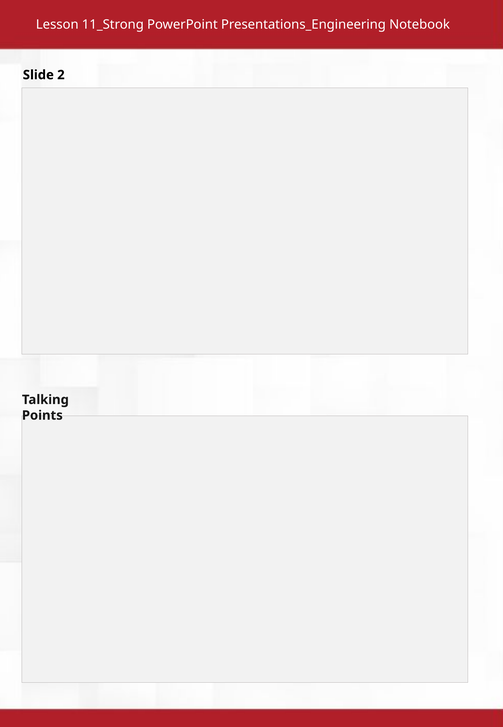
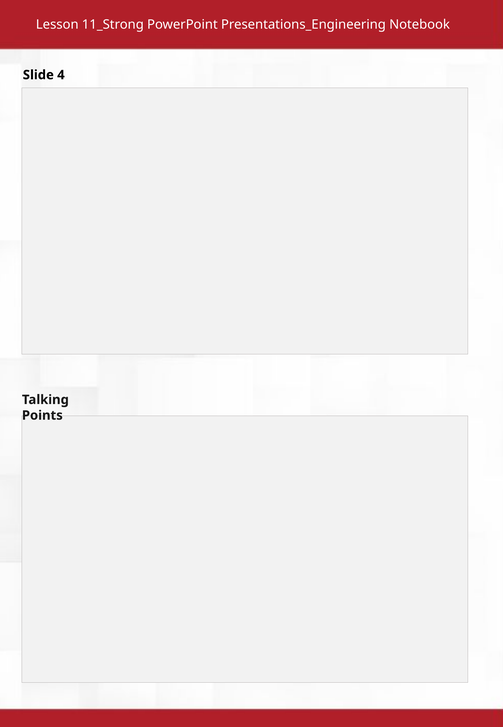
2: 2 -> 4 (61, 75)
